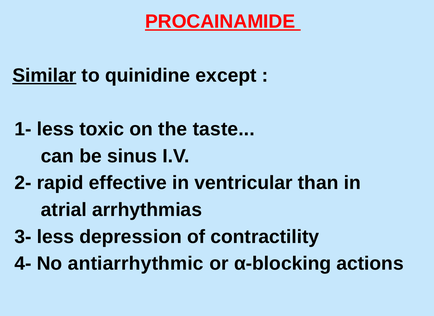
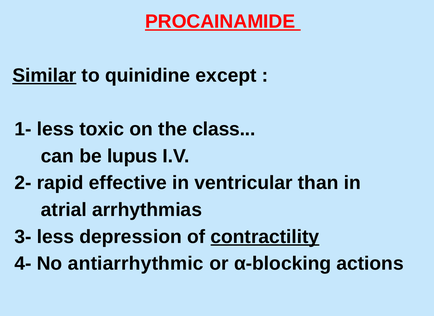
taste: taste -> class (224, 129)
sinus: sinus -> lupus (132, 156)
contractility underline: none -> present (265, 236)
